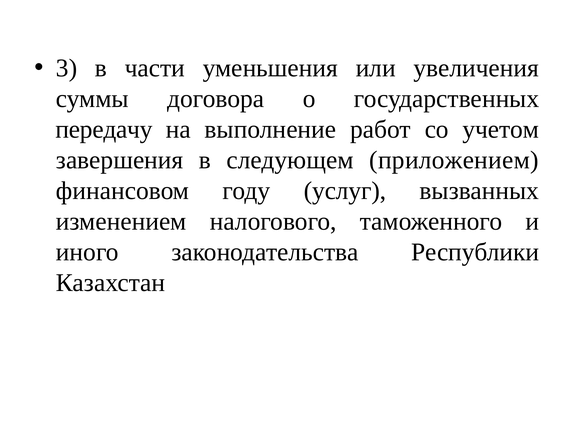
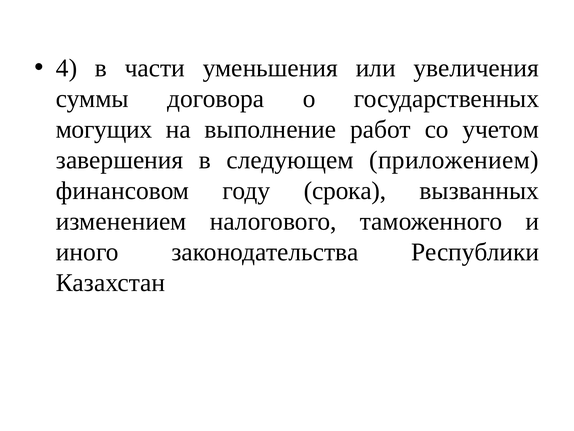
3: 3 -> 4 (67, 68)
передачу: передачу -> могущих (104, 129)
услуг: услуг -> срока (345, 191)
